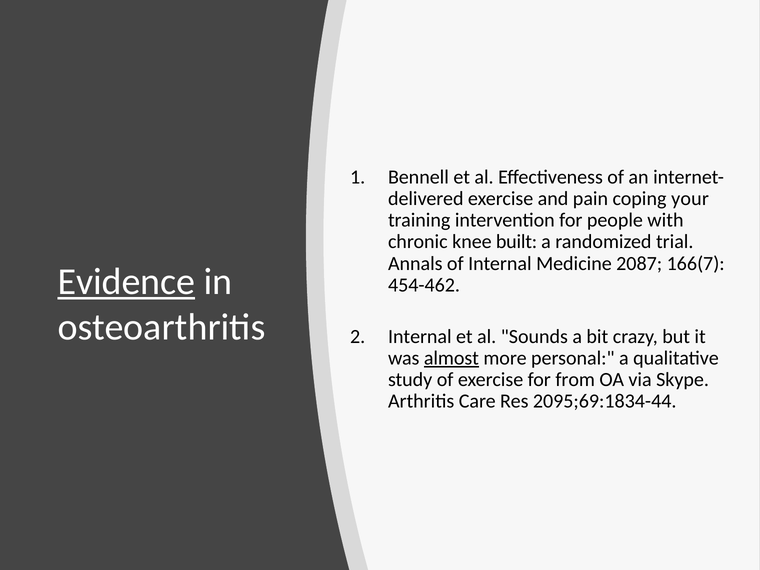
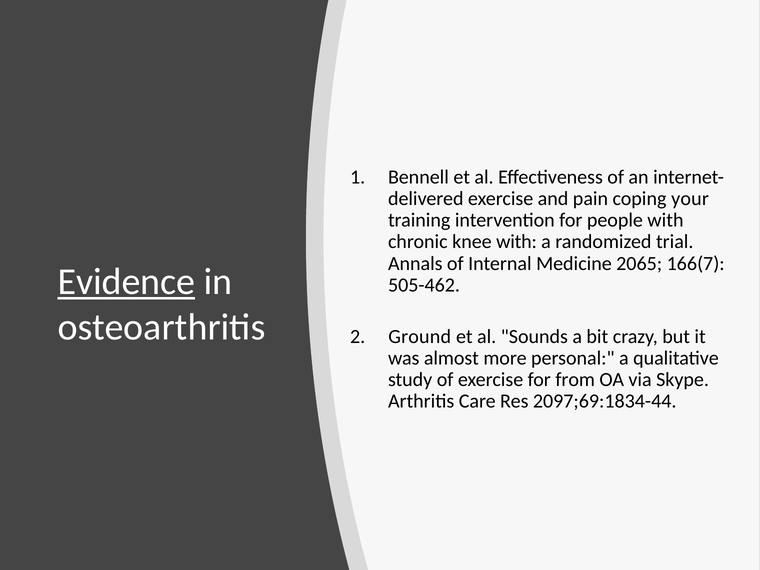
knee built: built -> with (517, 242)
2087: 2087 -> 2065 (639, 264)
454-462: 454-462 -> 505-462 (424, 285)
Internal: Internal -> Ground (420, 336)
almost underline: present -> none (451, 358)
2095;69:1834-44: 2095;69:1834-44 -> 2097;69:1834-44 (605, 401)
